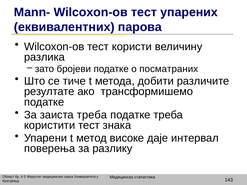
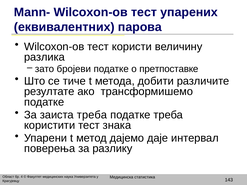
посматраних: посматраних -> претпоставке (169, 69)
високе: високе -> дајемо (127, 138)
